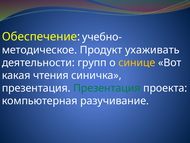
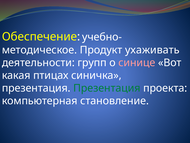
синице colour: yellow -> pink (137, 62)
чтения: чтения -> птицах (51, 75)
разучивание: разучивание -> становление (115, 100)
